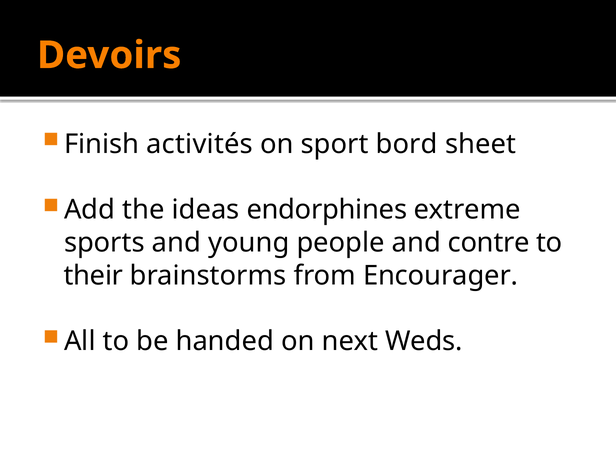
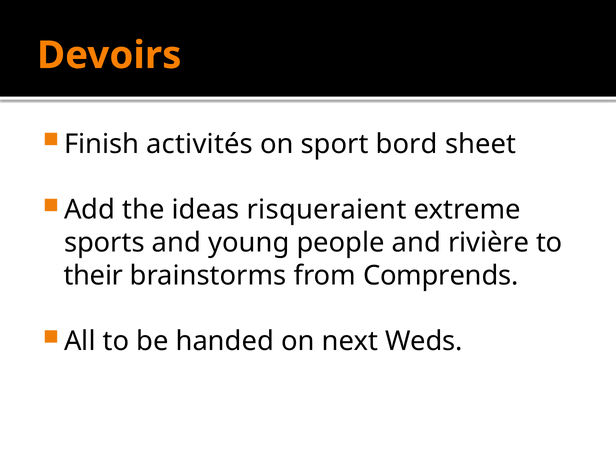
endorphines: endorphines -> risqueraient (327, 210)
contre: contre -> rivière (489, 243)
Encourager: Encourager -> Comprends (441, 276)
